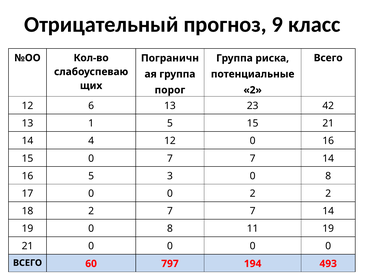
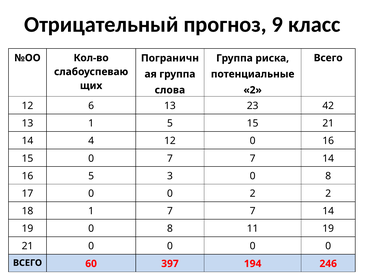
порог: порог -> слова (170, 90)
18 2: 2 -> 1 (91, 211)
797: 797 -> 397 (170, 263)
493: 493 -> 246 (328, 263)
